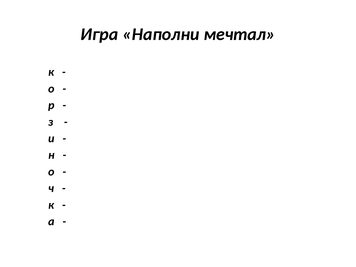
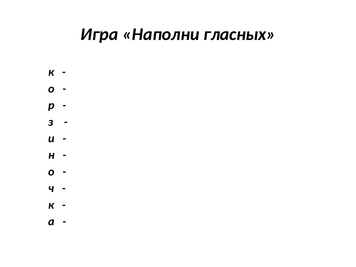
мечтал: мечтал -> гласных (240, 34)
